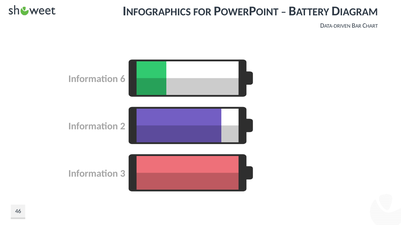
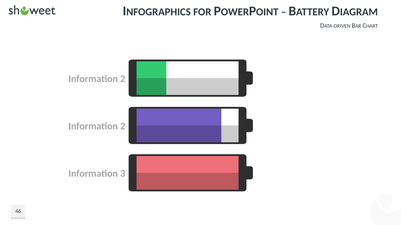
6: 6 -> 2 (123, 79)
